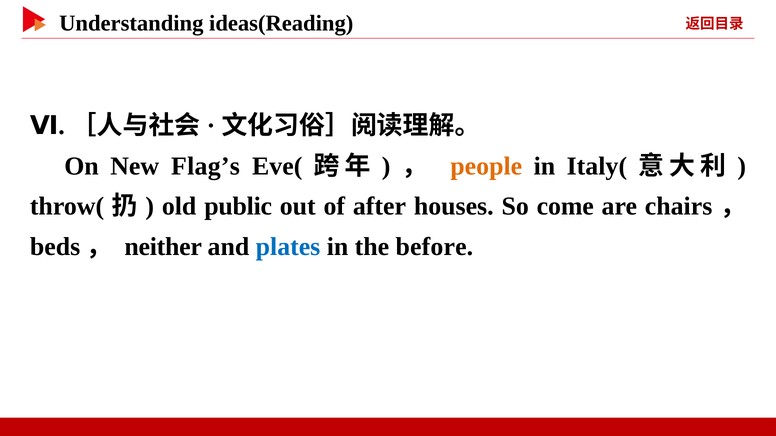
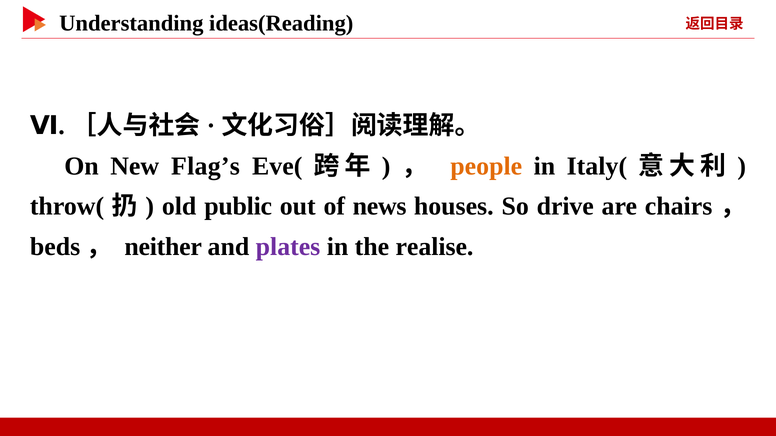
after: after -> news (380, 207)
come: come -> drive (565, 207)
plates colour: blue -> purple (288, 247)
before: before -> realise (434, 247)
